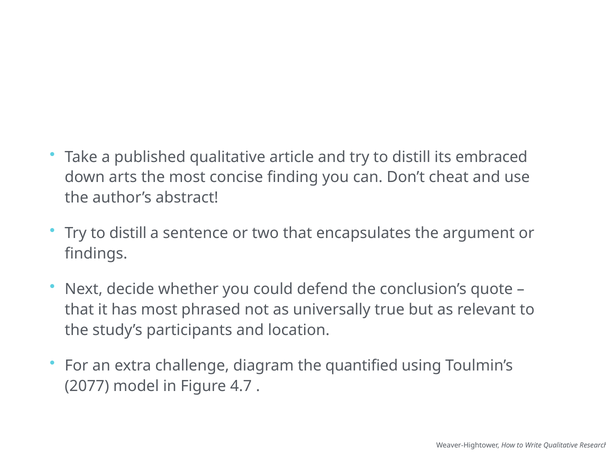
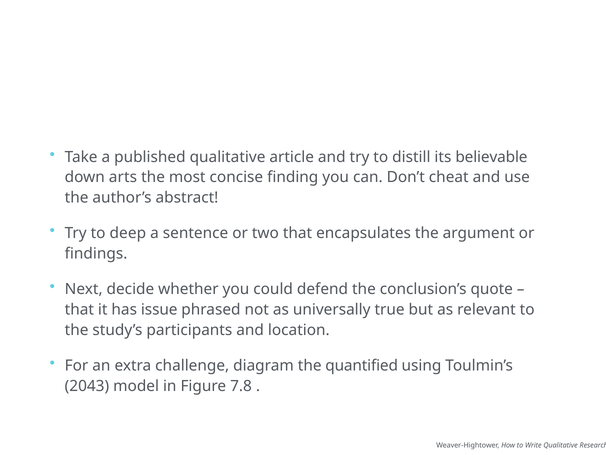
embraced: embraced -> believable (491, 157)
distill: distill -> deep (128, 233)
has most: most -> issue (159, 309)
2077: 2077 -> 2043 (87, 386)
4.7: 4.7 -> 7.8 (241, 386)
